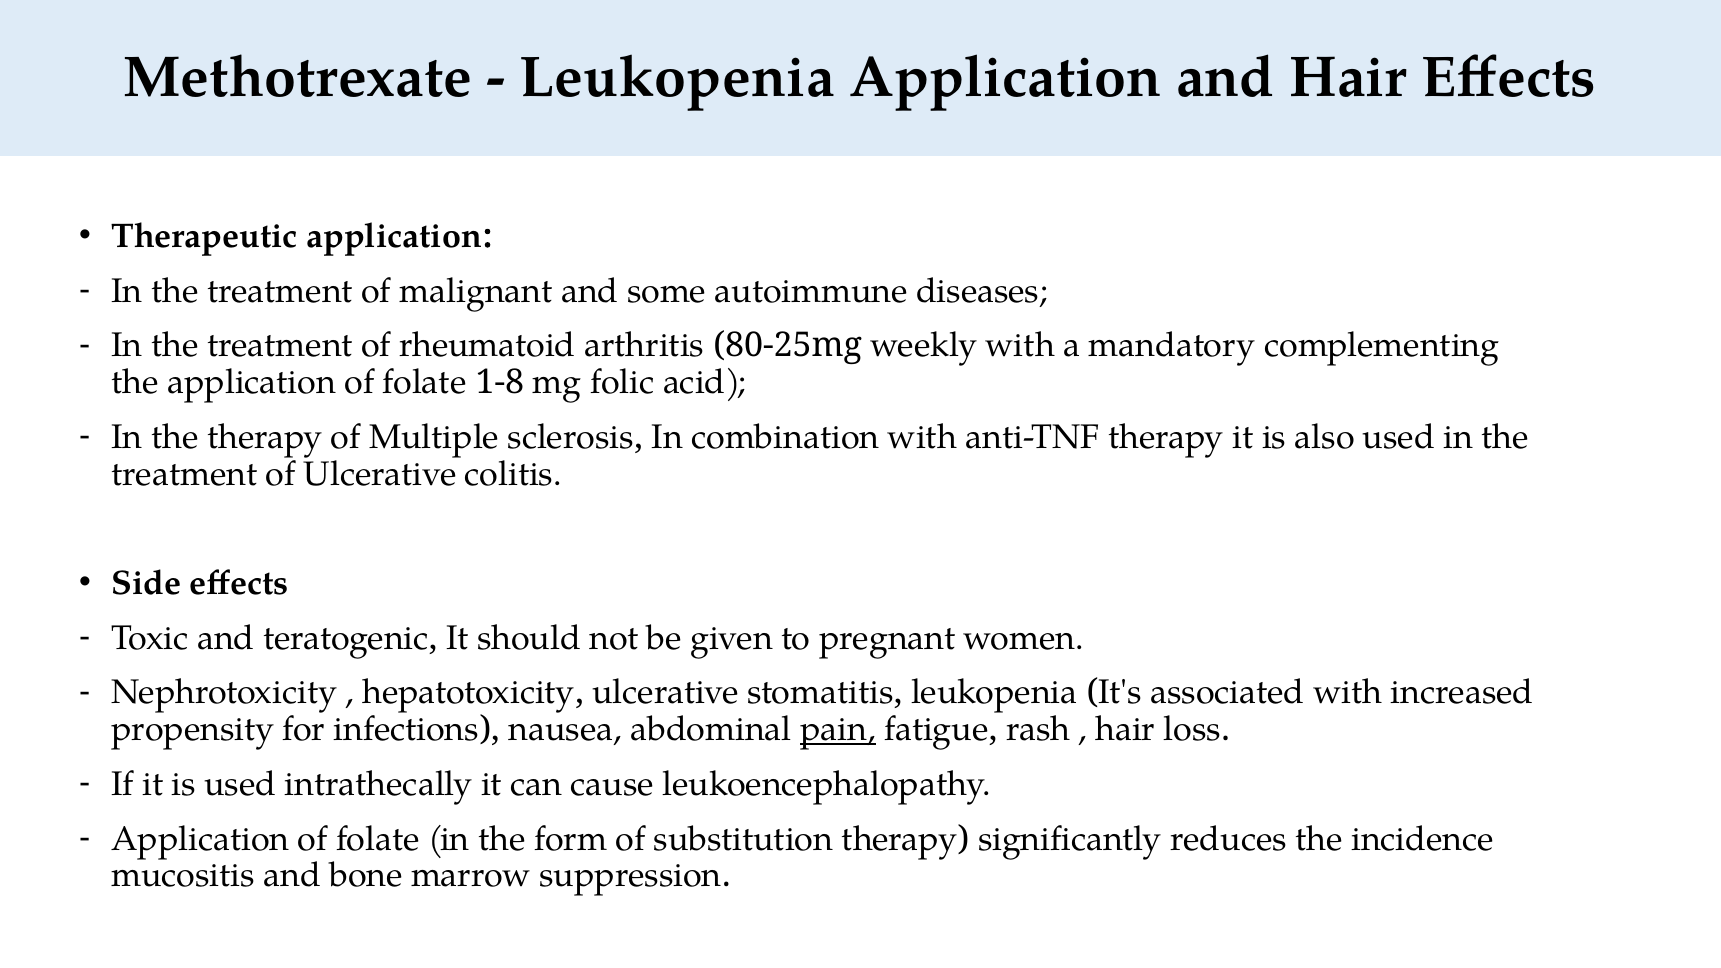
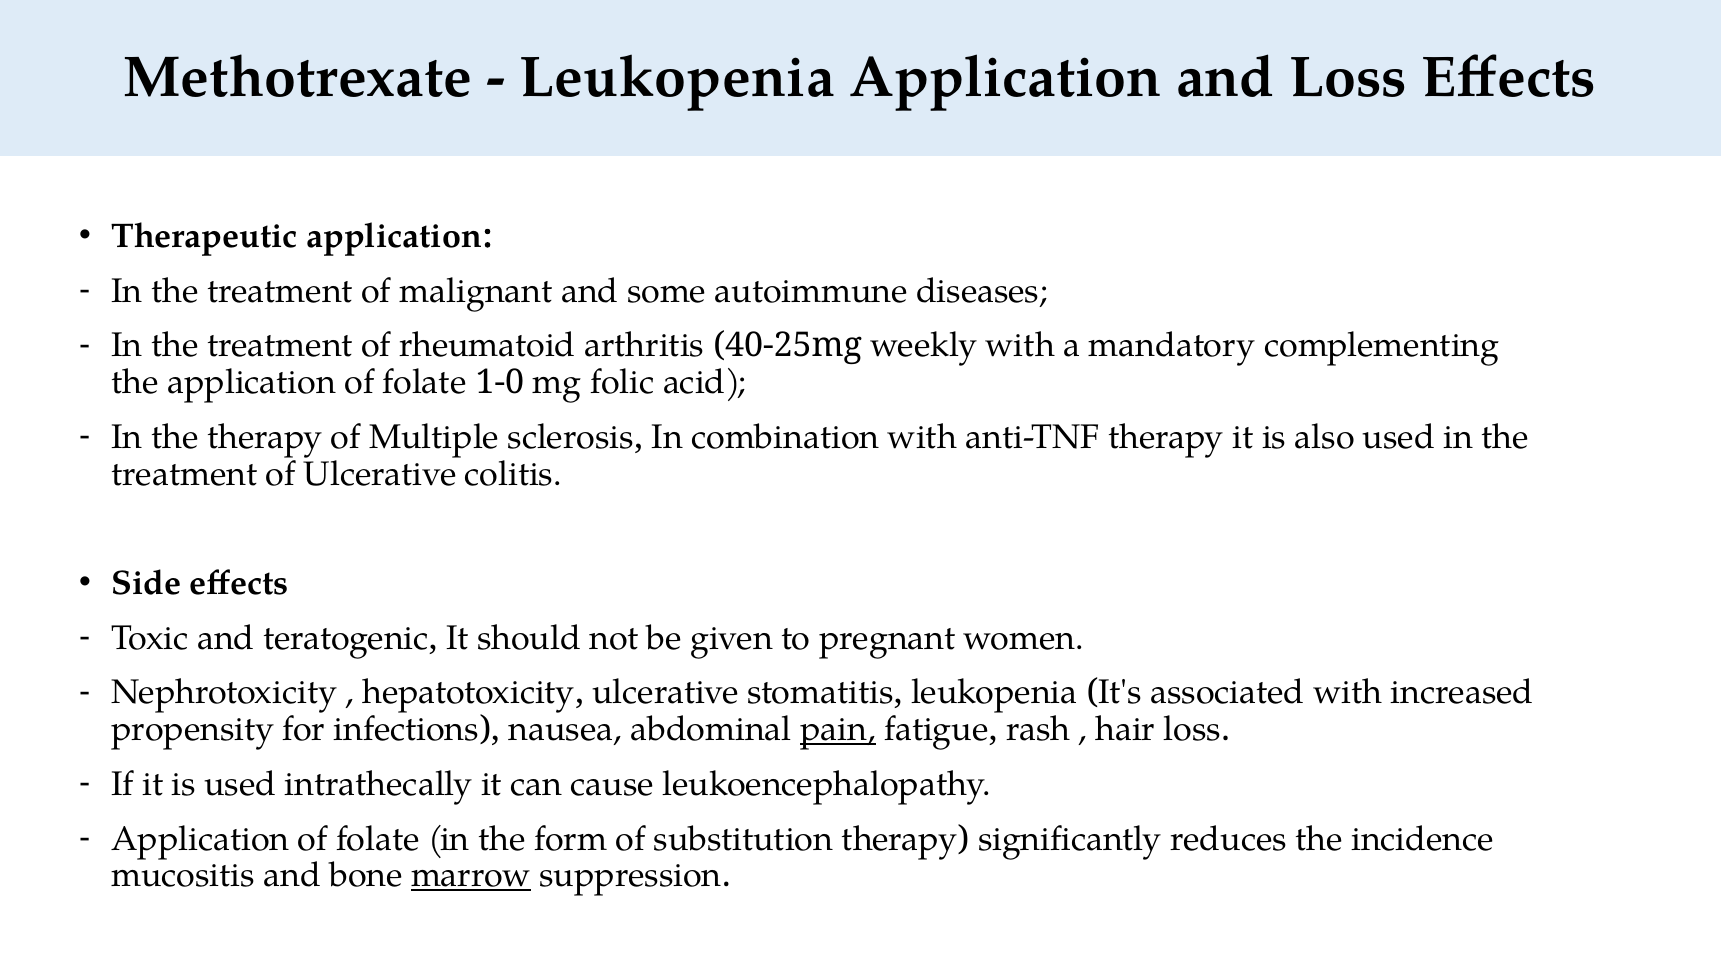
and Hair: Hair -> Loss (1348, 78)
80-25mg: 80-25mg -> 40-25mg (788, 346)
1-8: 1-8 -> 1-0 (500, 382)
marrow underline: none -> present (471, 876)
